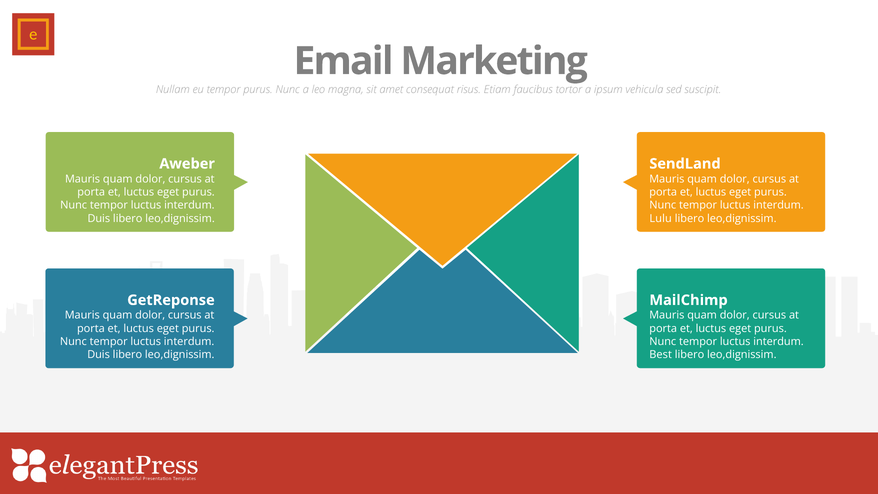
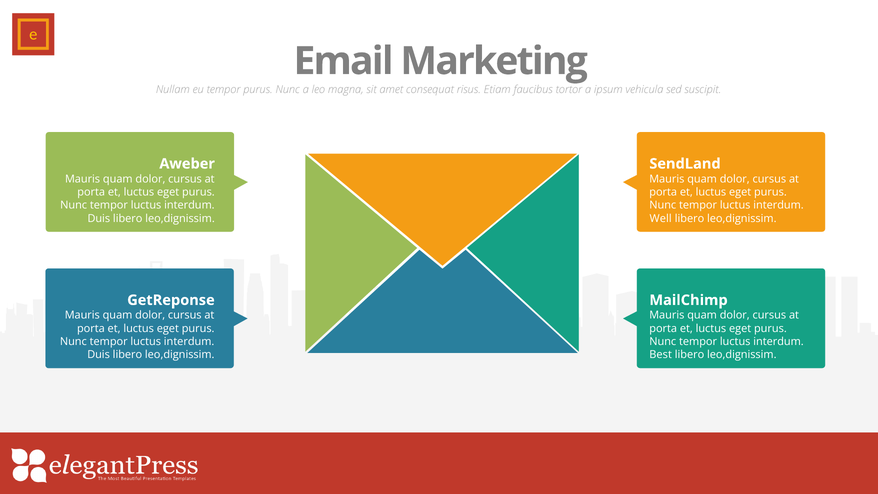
Lulu: Lulu -> Well (661, 218)
